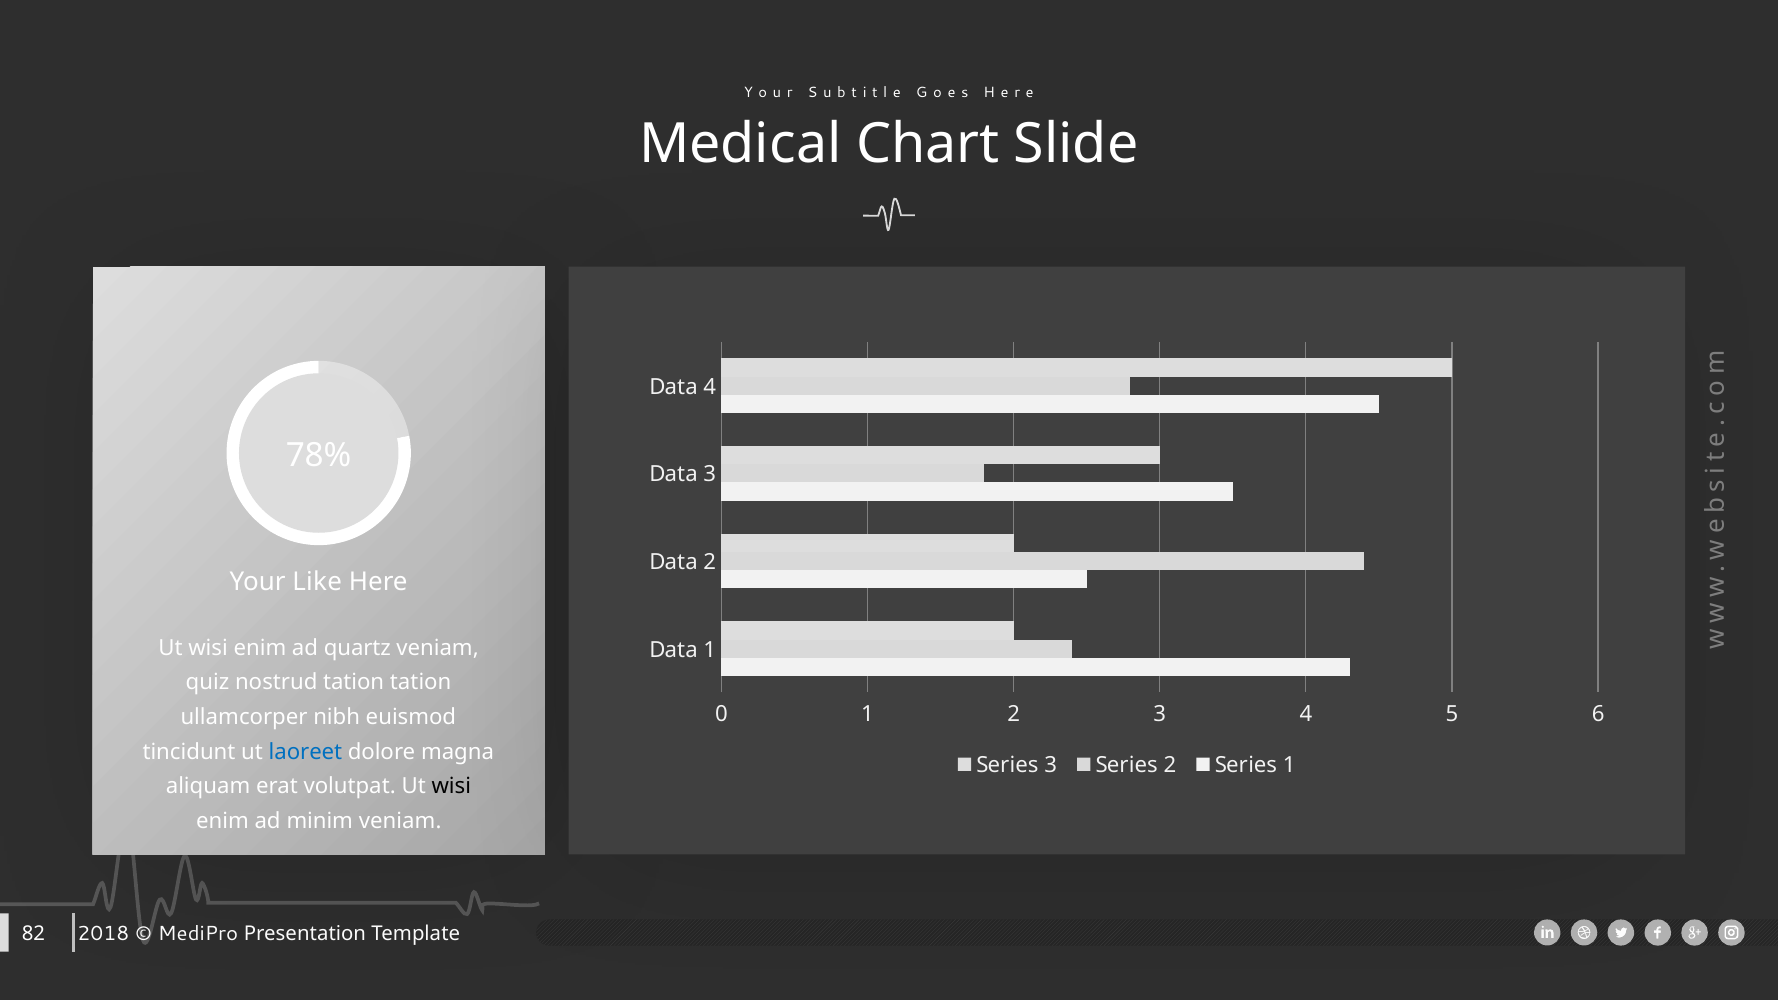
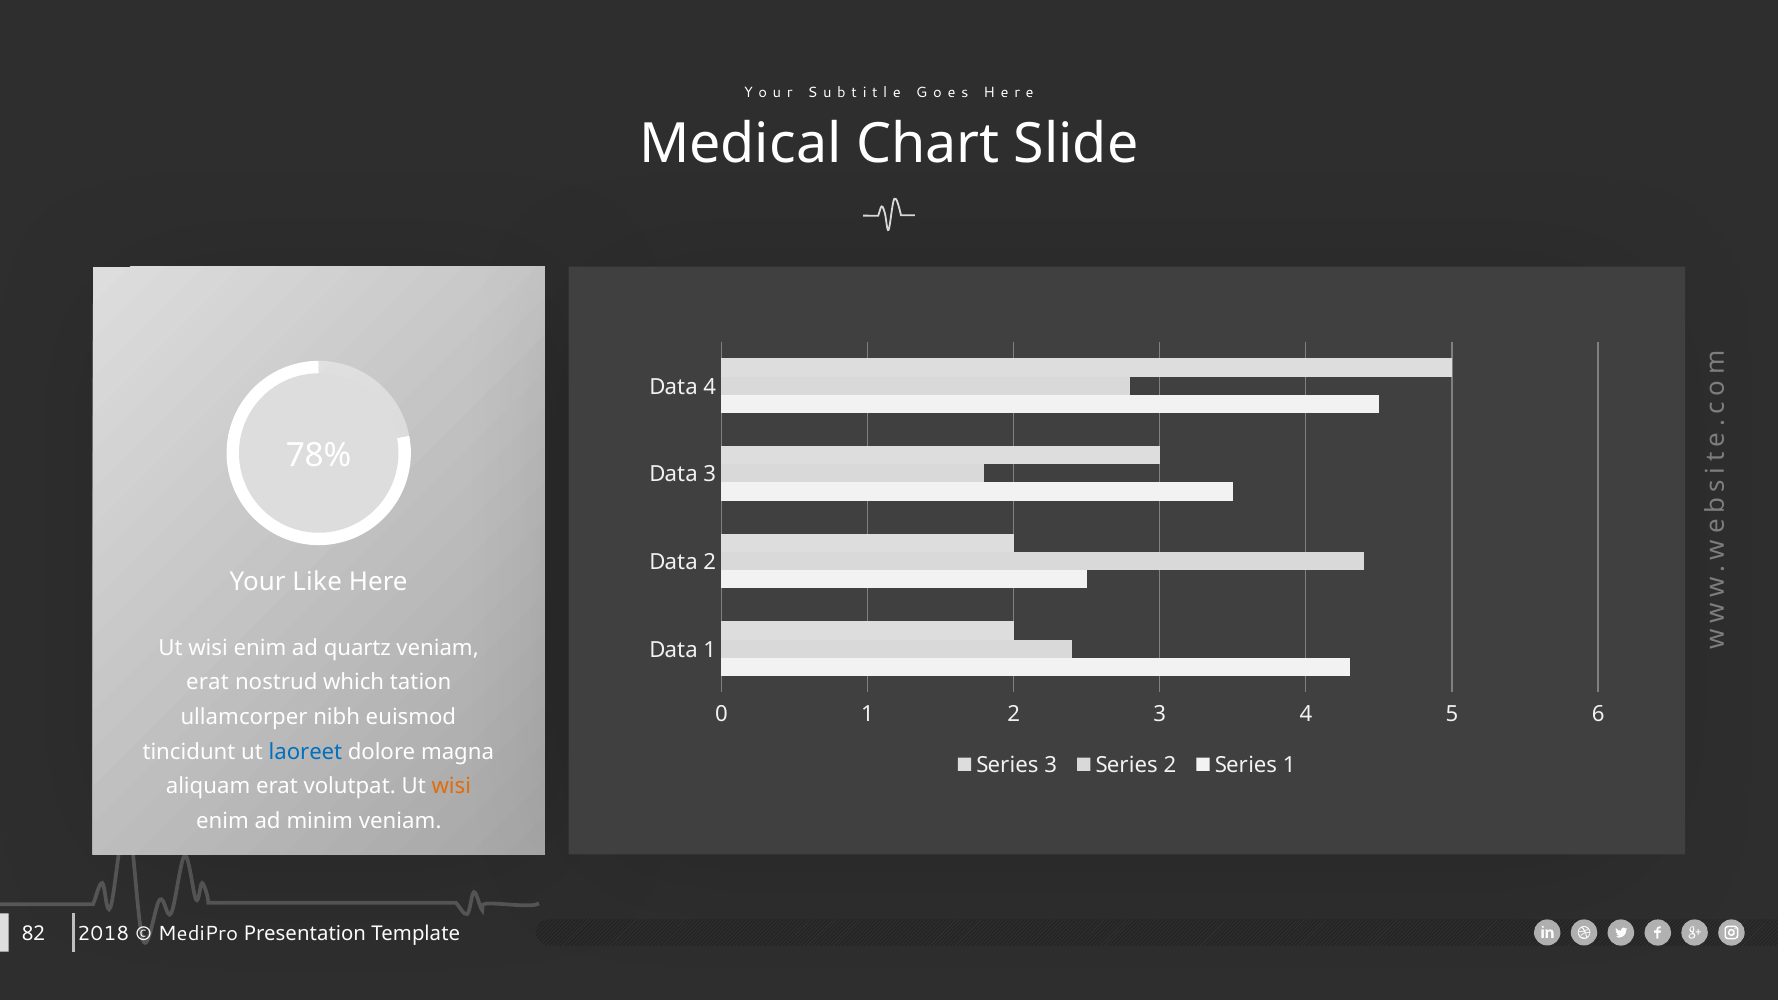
quiz: quiz -> erat (207, 682)
nostrud tation: tation -> which (354, 682)
wisi colour: black -> orange (451, 786)
